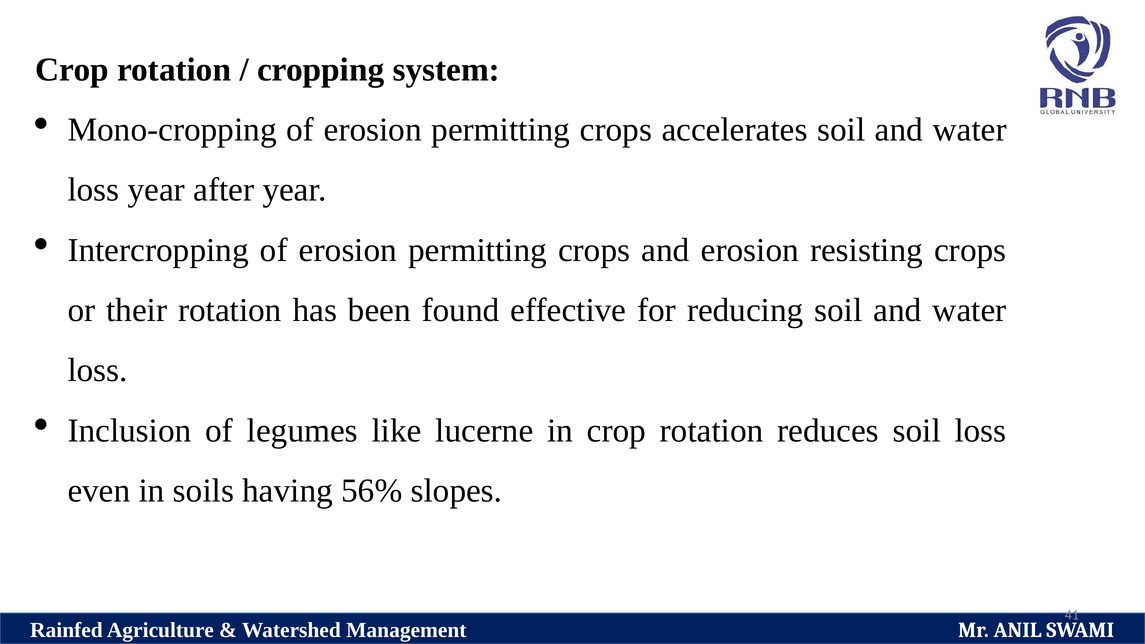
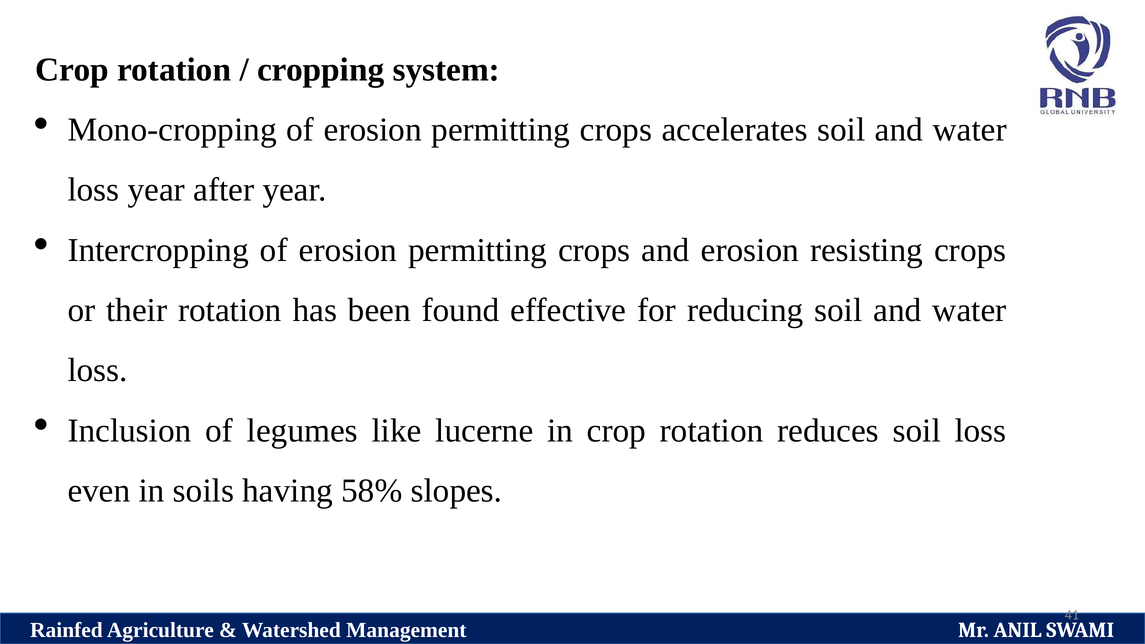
56%: 56% -> 58% (372, 491)
